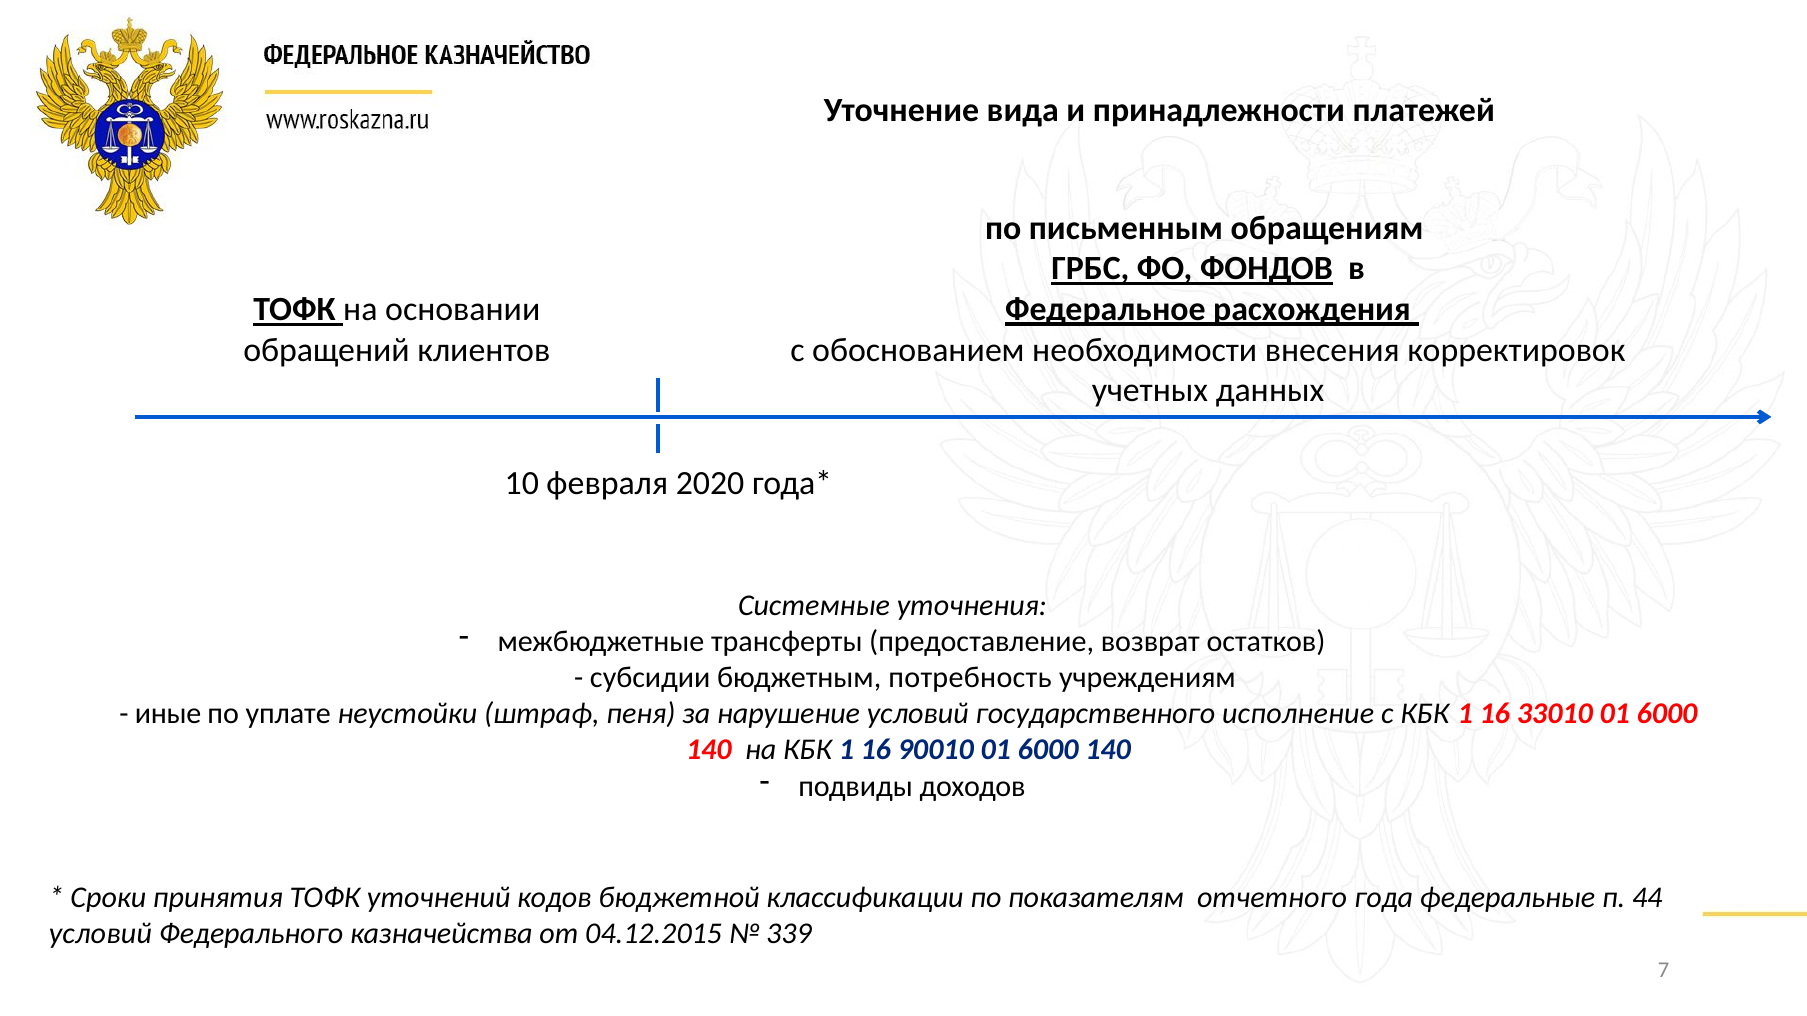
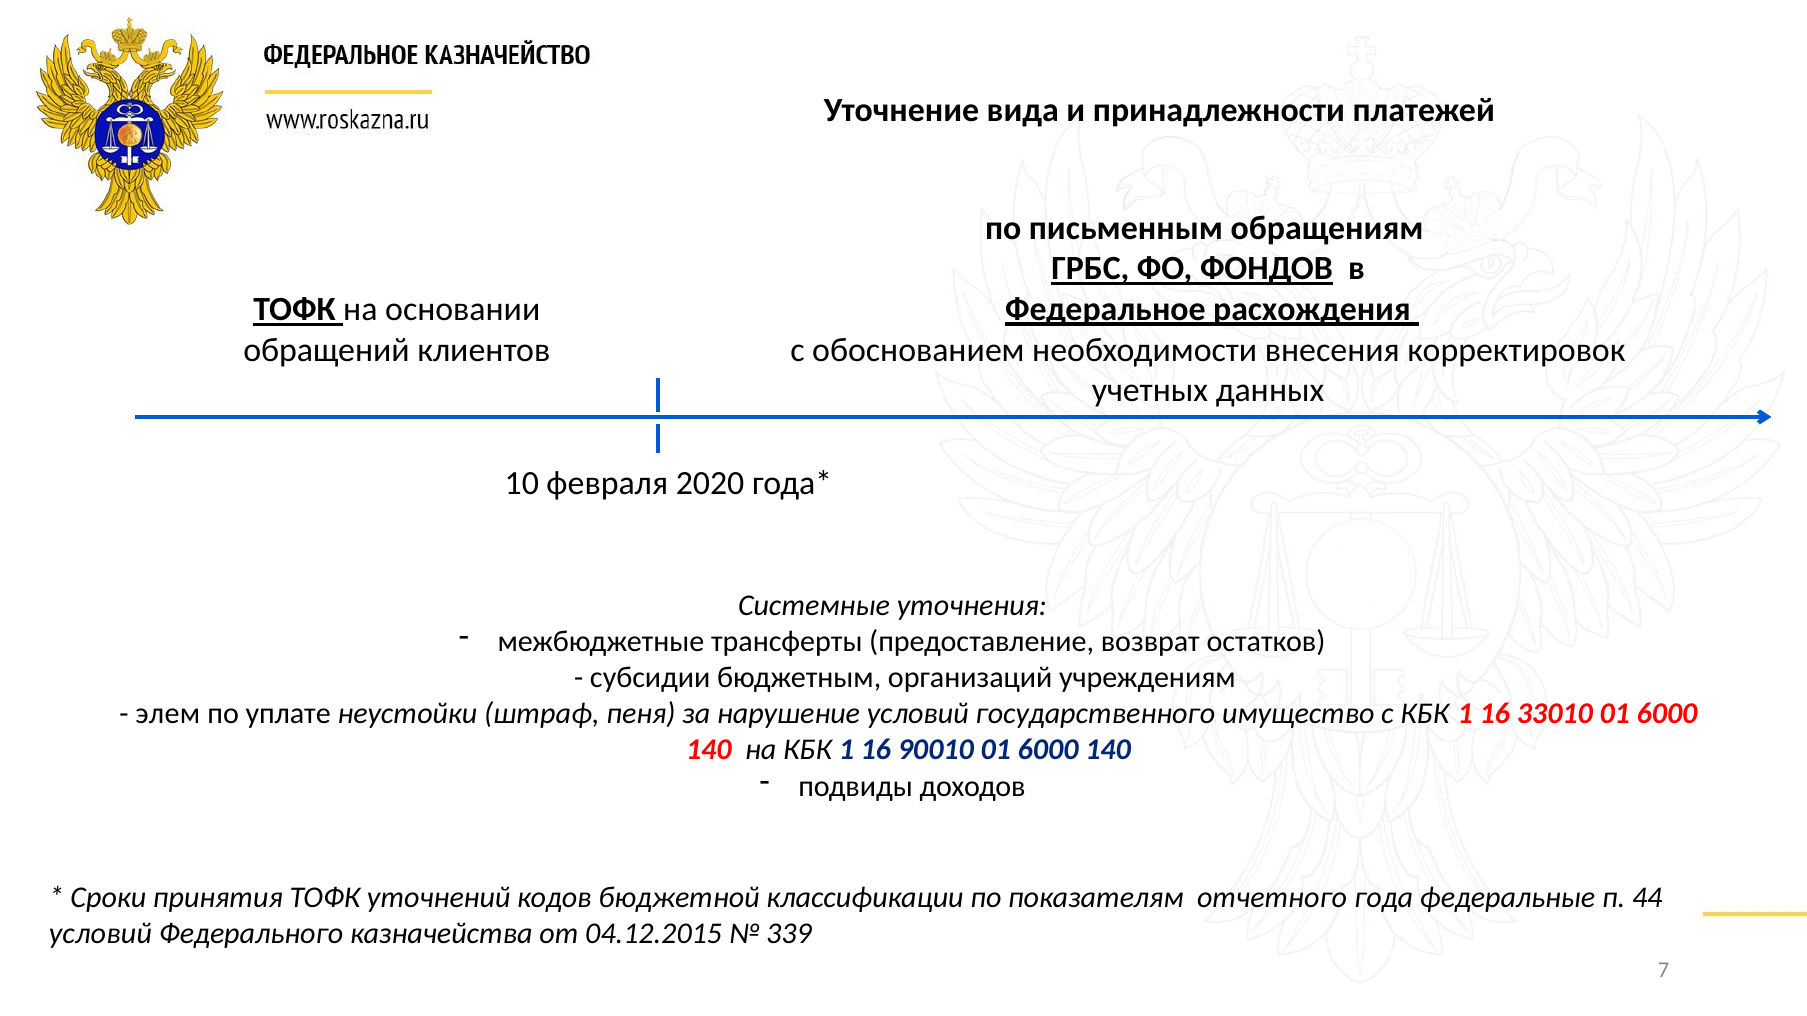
потребность: потребность -> организаций (970, 678)
иные: иные -> элем (168, 714)
исполнение: исполнение -> имущество (1298, 714)
